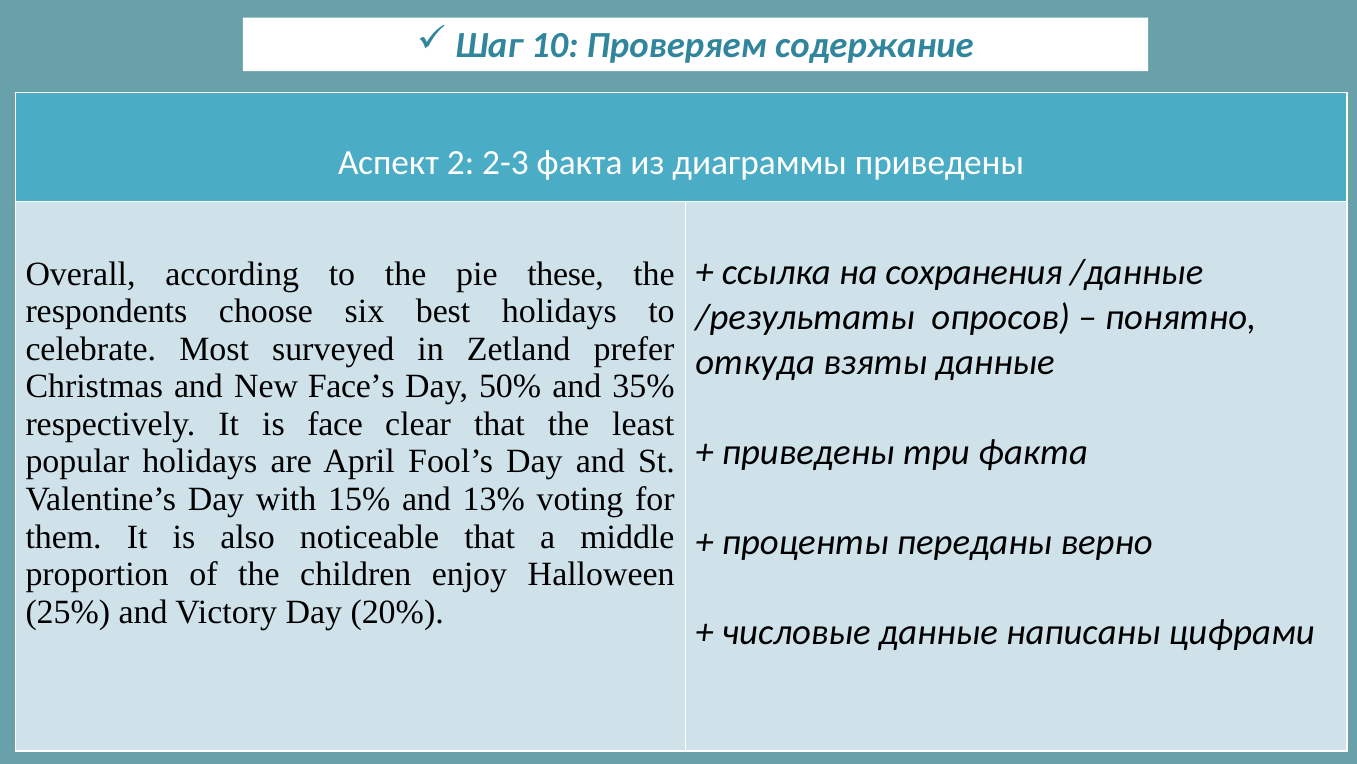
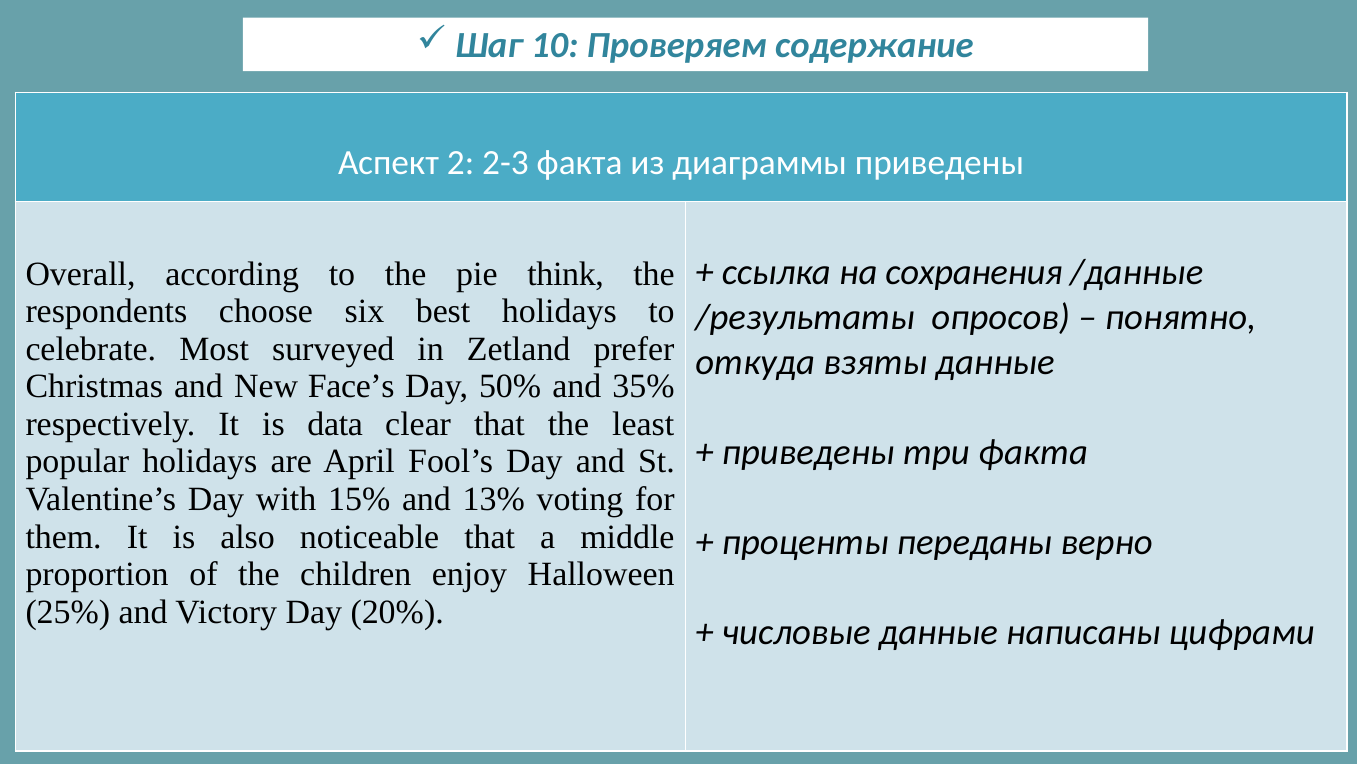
these: these -> think (566, 274)
face: face -> data (335, 424)
